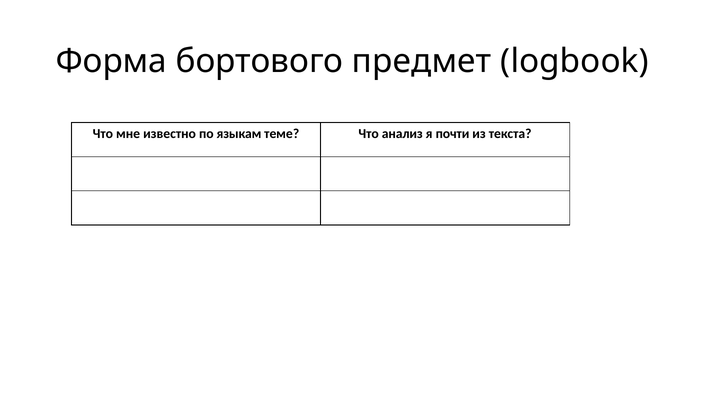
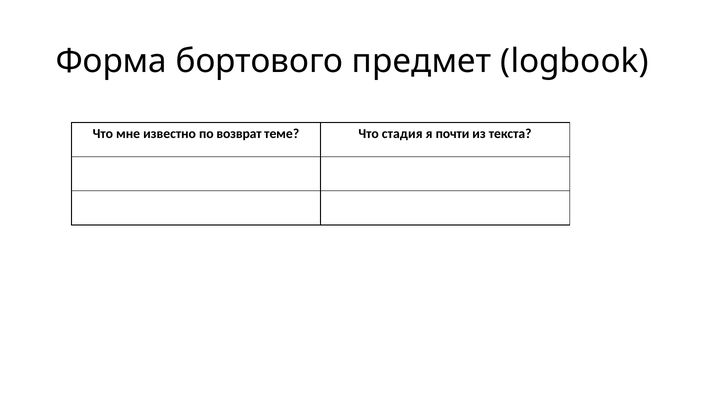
языкам: языкам -> возврат (239, 134)
анализ: анализ -> стадия (402, 134)
